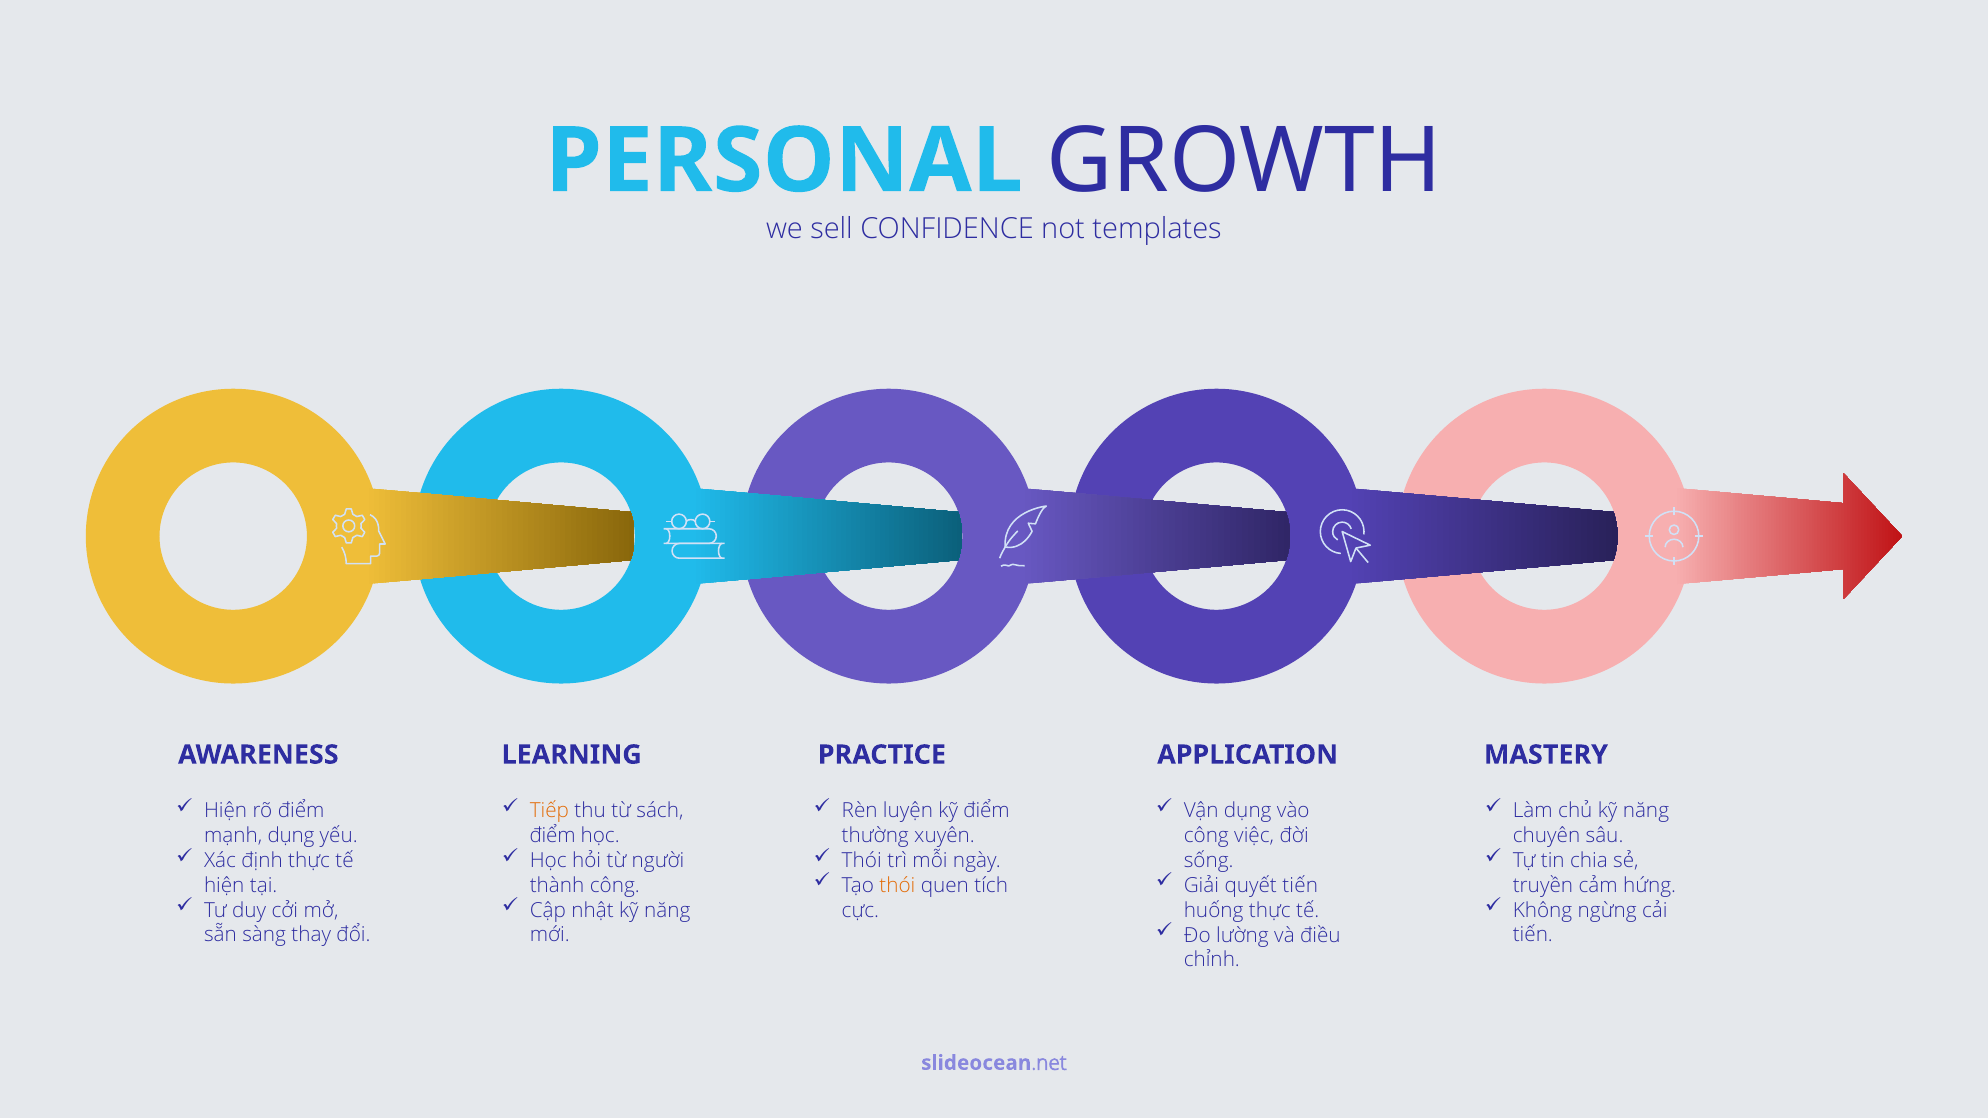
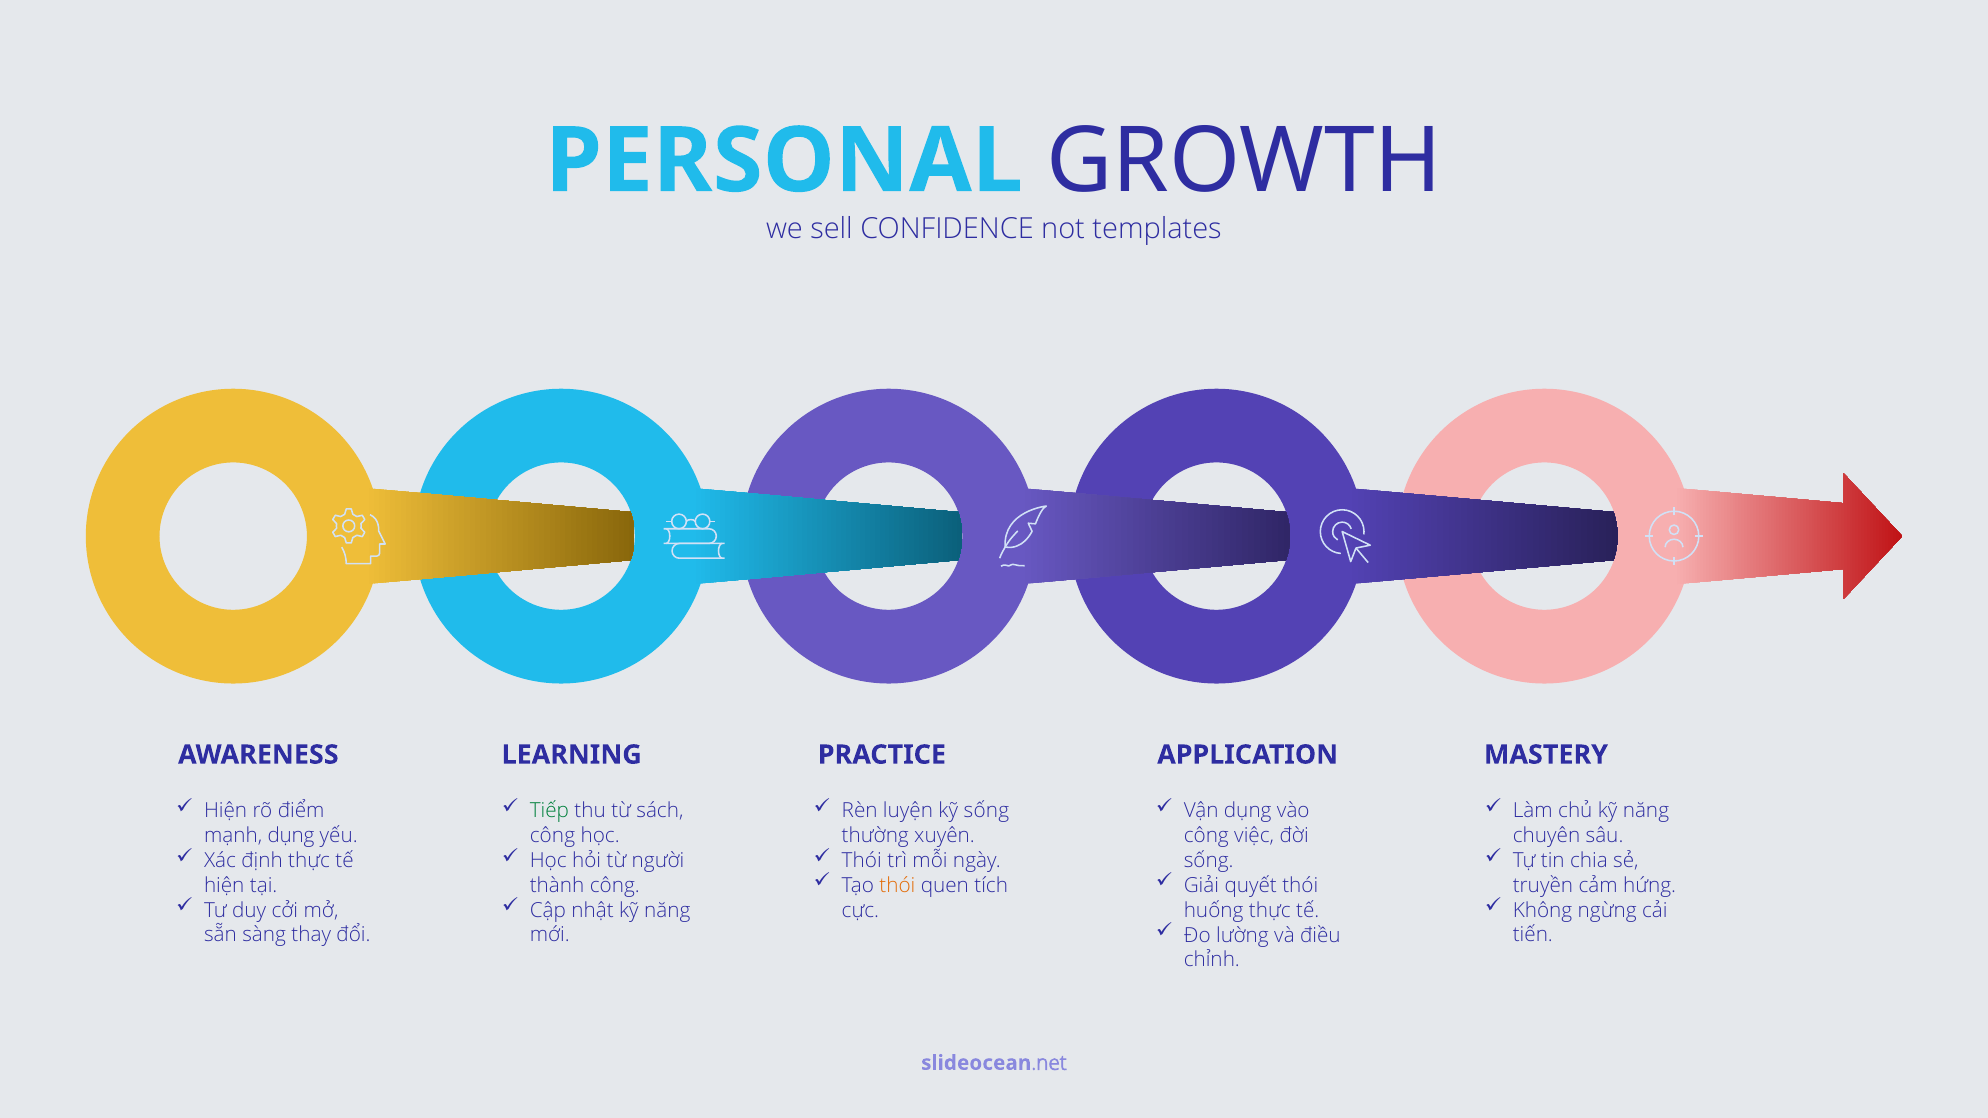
Tiếp colour: orange -> green (549, 811)
kỹ điểm: điểm -> sống (986, 811)
điểm: điểm -> công (552, 836)
quyết tiến: tiến -> thói (1300, 886)
